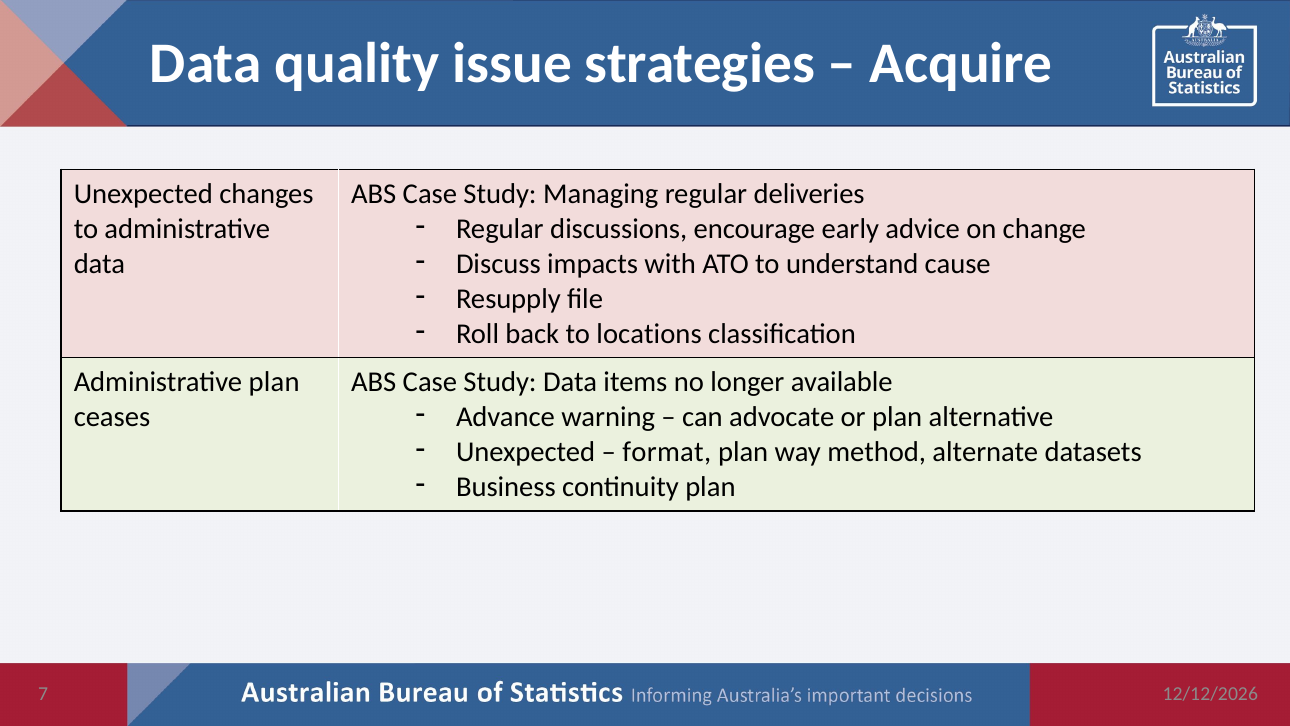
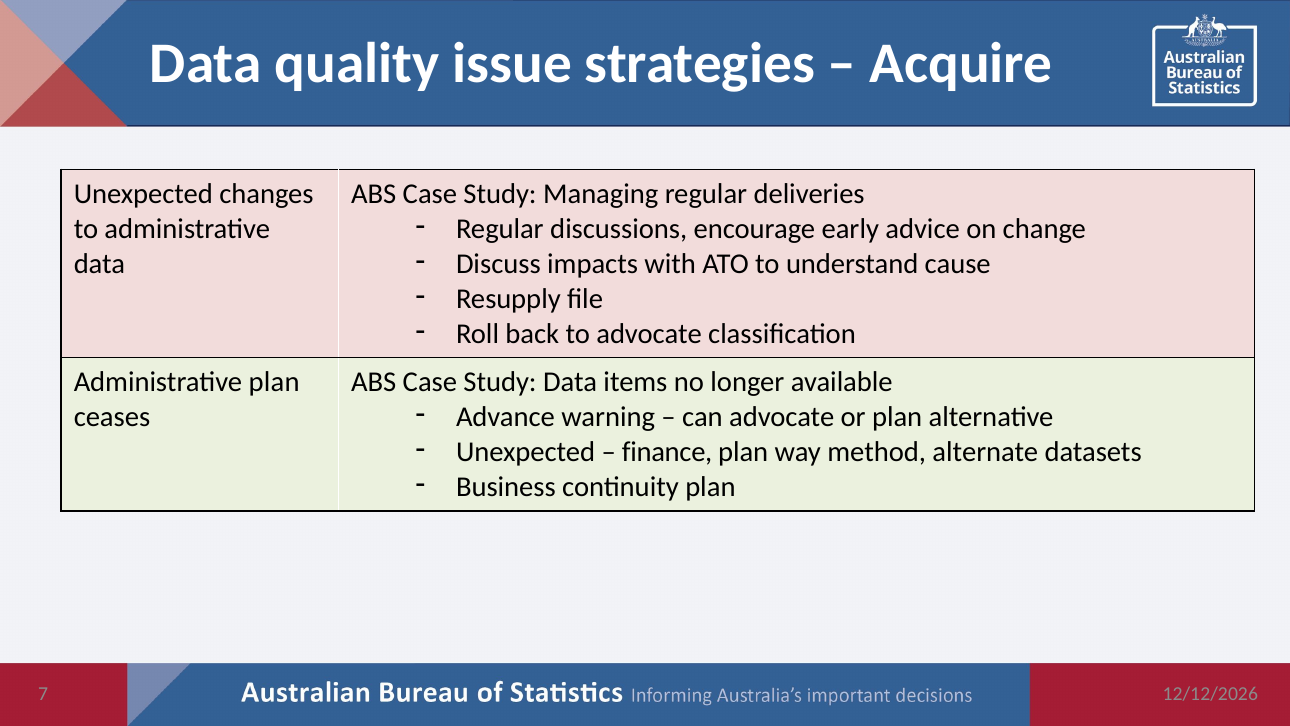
to locations: locations -> advocate (649, 334)
format: format -> finance (667, 452)
